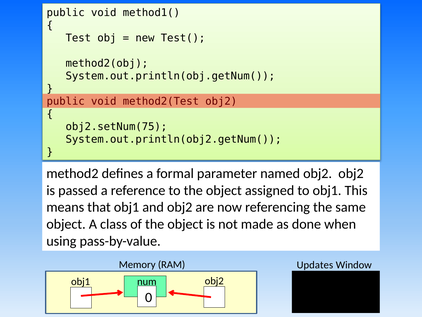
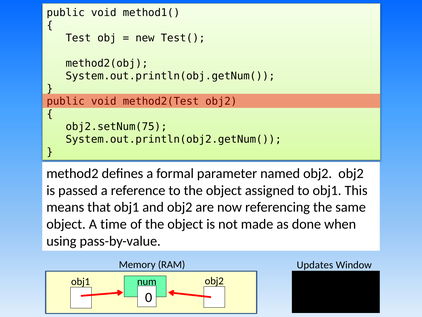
class: class -> time (114, 224)
